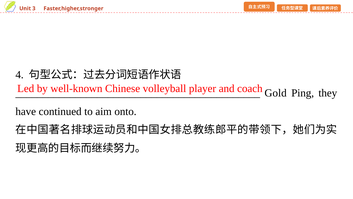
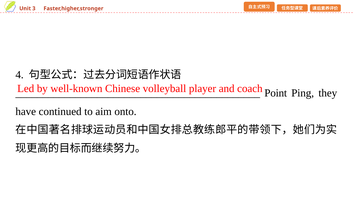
Gold: Gold -> Point (276, 93)
